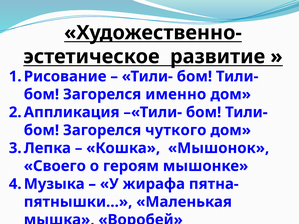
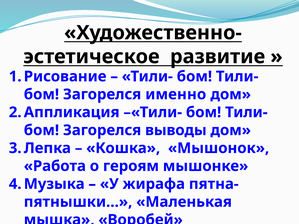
чуткого: чуткого -> выводы (176, 130)
Своего: Своего -> Работа (55, 166)
